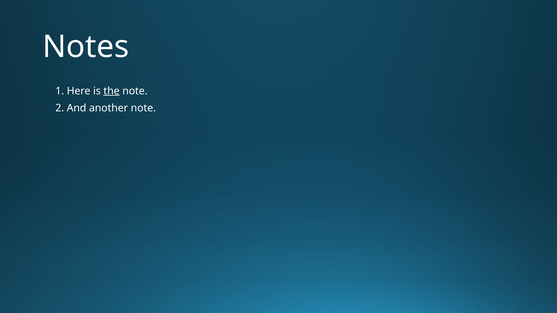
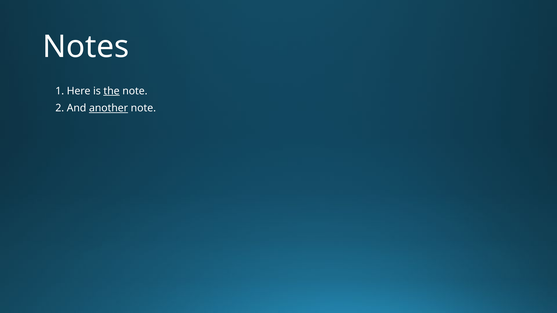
another underline: none -> present (109, 108)
